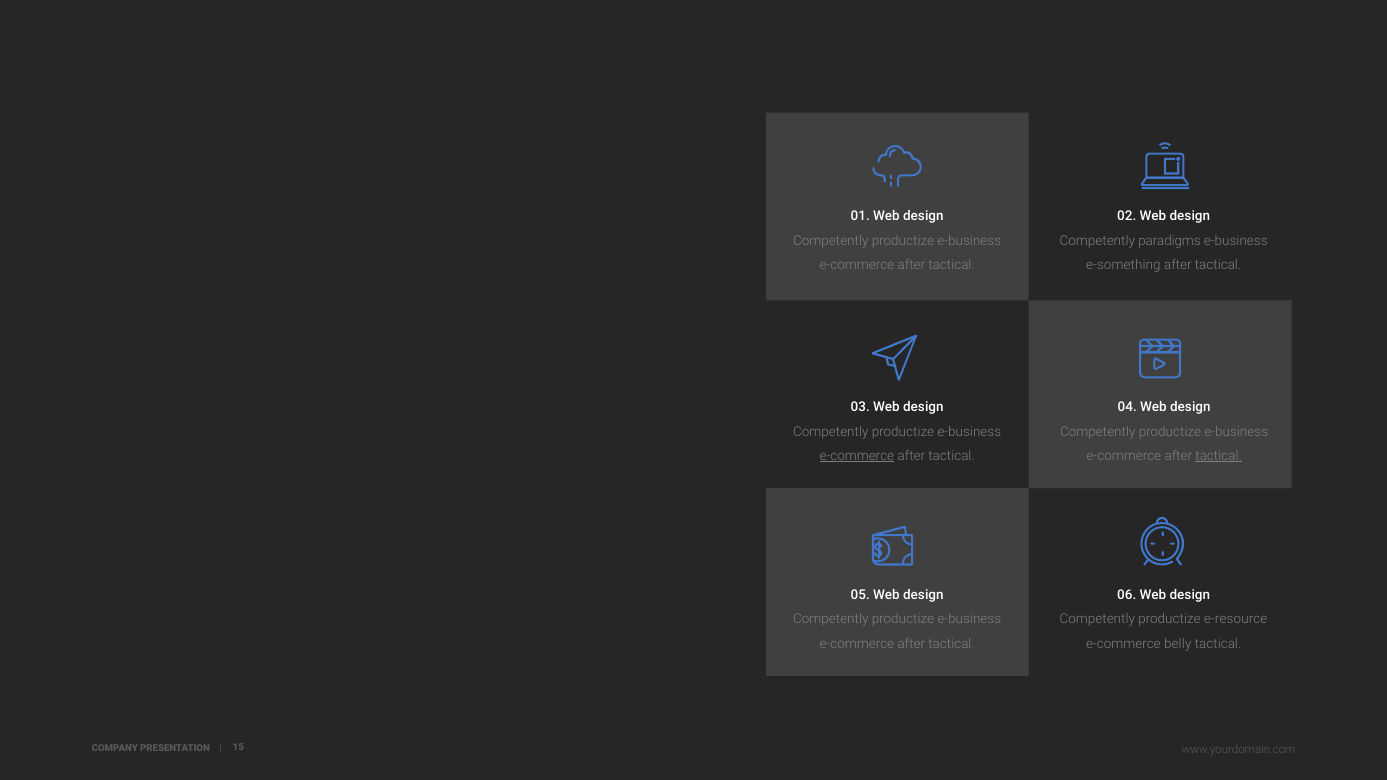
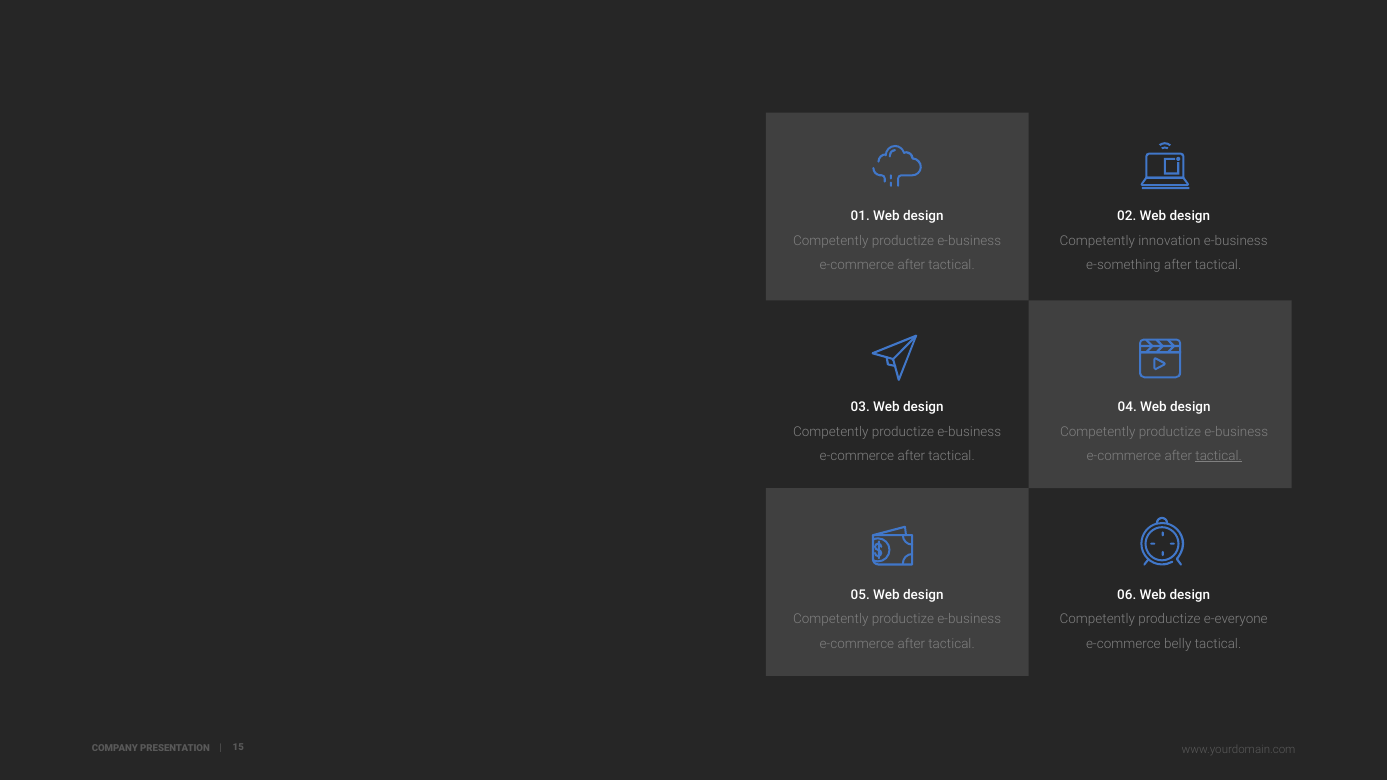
paradigms: paradigms -> innovation (1169, 241)
e-commerce underline: present -> none (857, 456)
e-resource: e-resource -> e-everyone (1236, 620)
